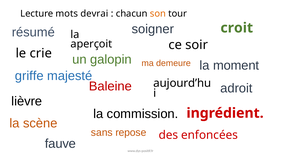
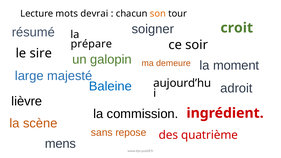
aperçoit: aperçoit -> prépare (91, 44)
crie: crie -> sire (41, 53)
griffe: griffe -> large (29, 76)
Baleine colour: red -> blue (110, 86)
enfoncées: enfoncées -> quatrième (210, 135)
fauve: fauve -> mens (60, 144)
